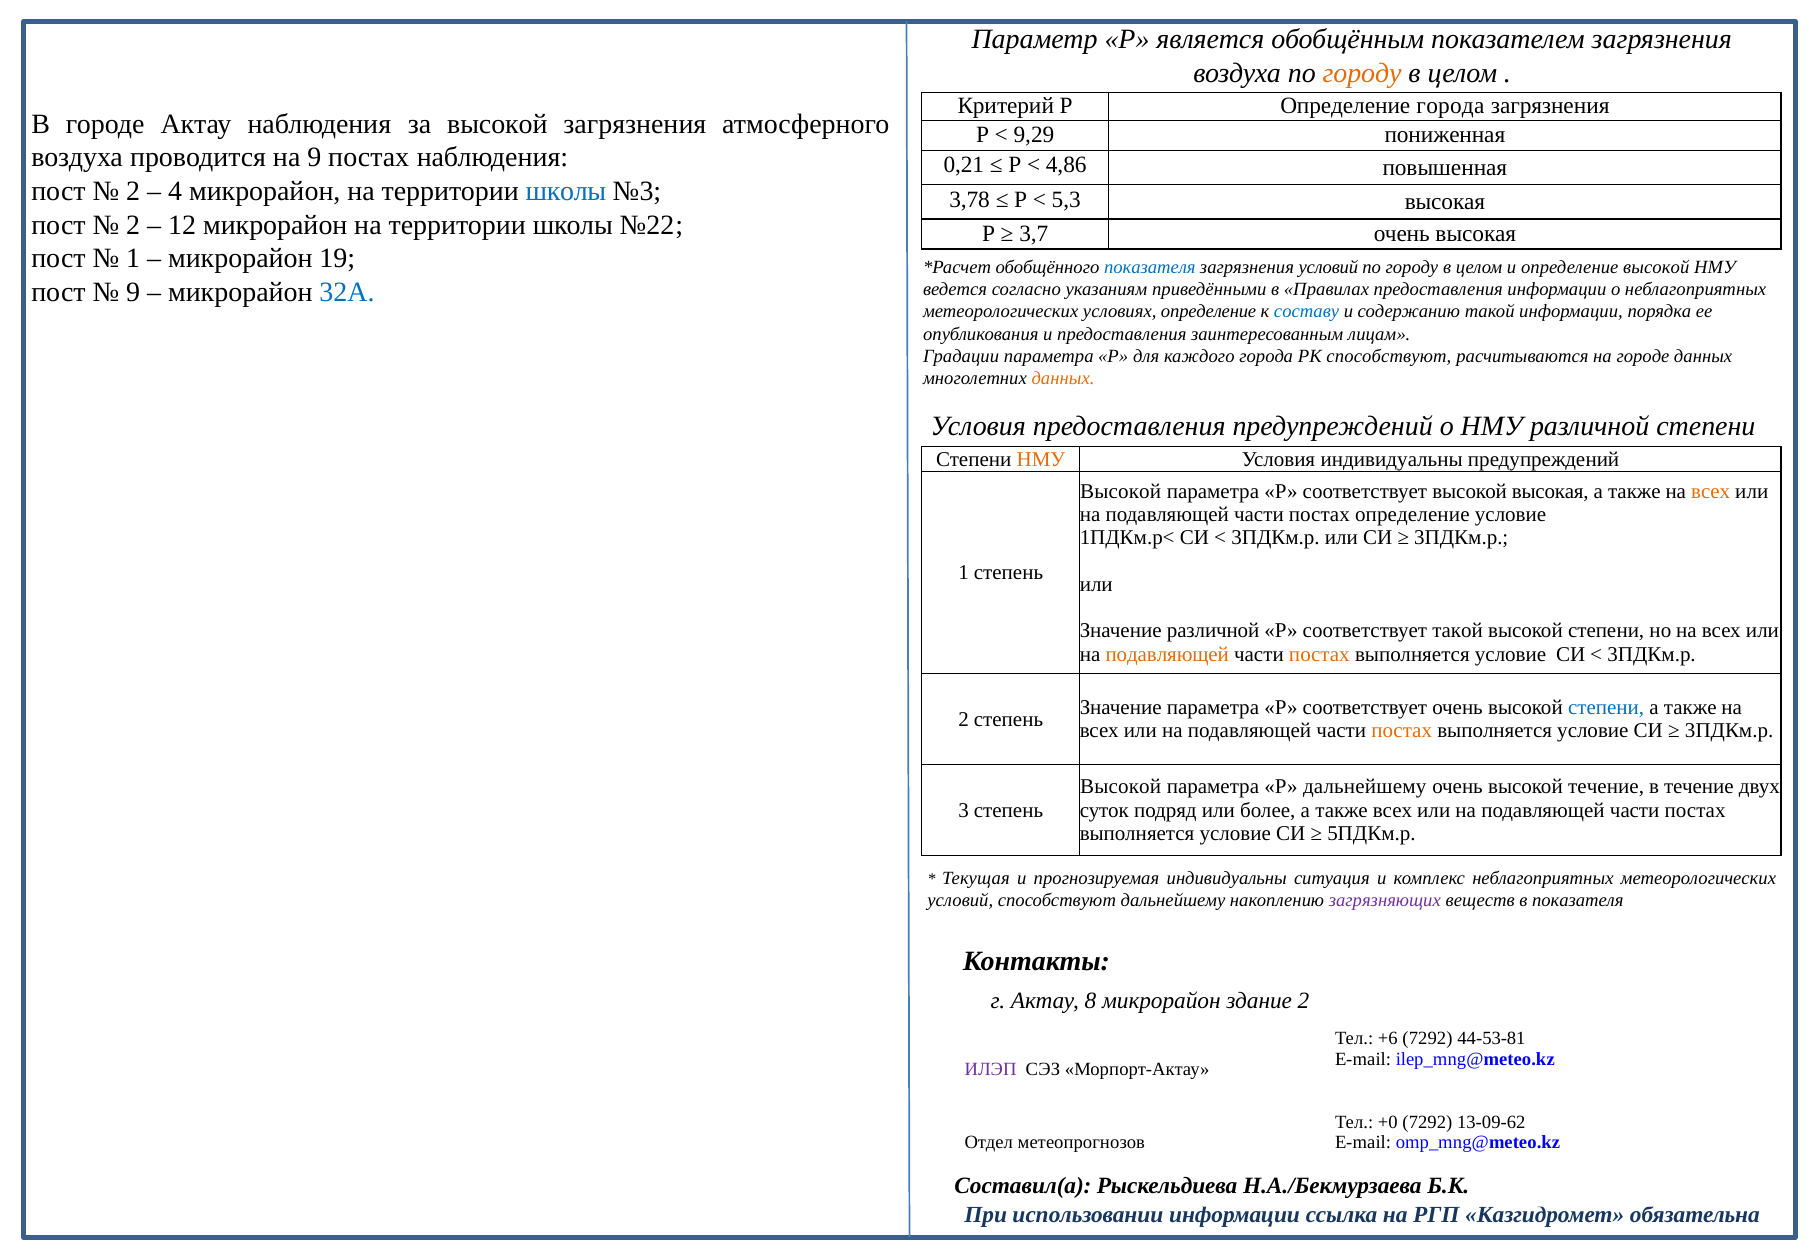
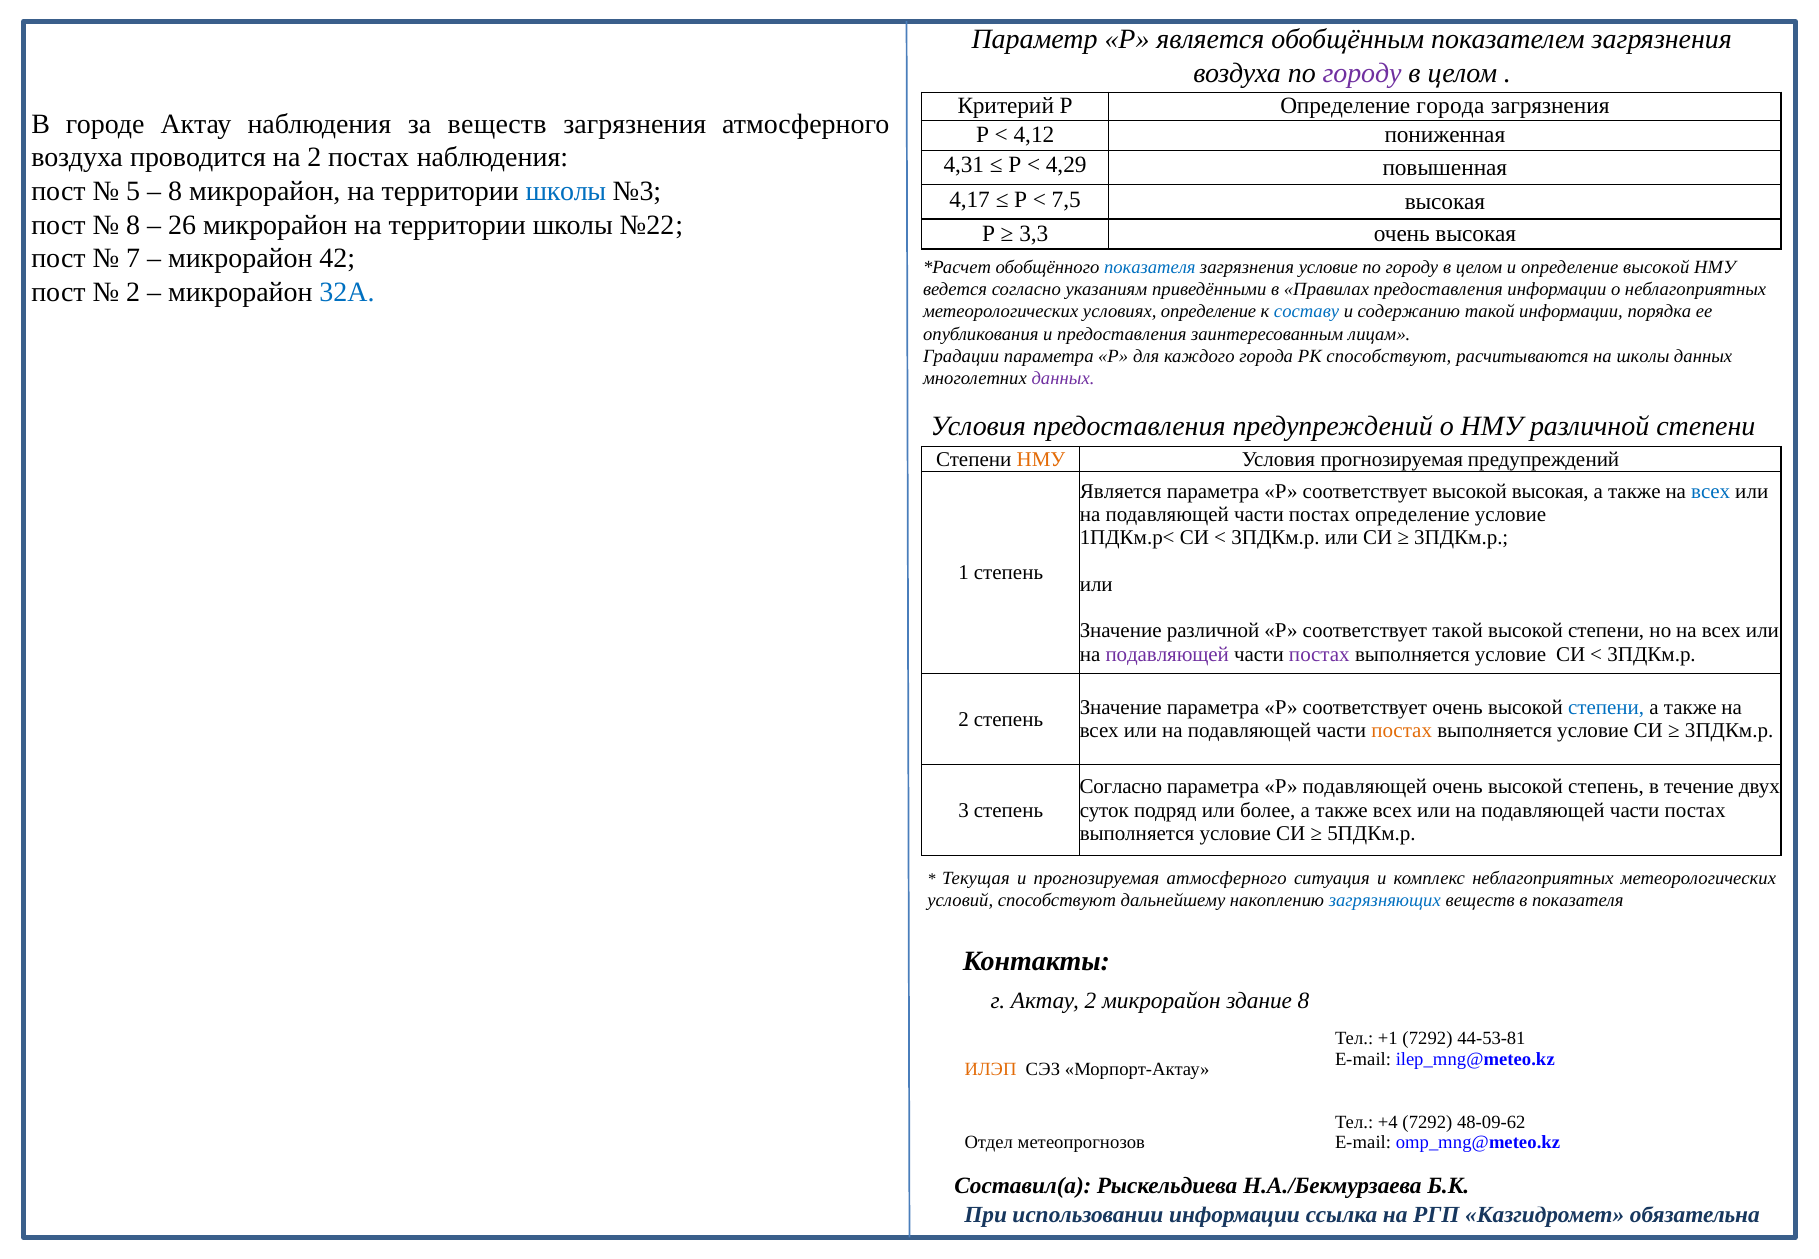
городу colour: orange -> purple (1362, 73)
за высокой: высокой -> веществ (497, 124)
9,29: 9,29 -> 4,12 (1034, 135)
на 9: 9 -> 2 (314, 158)
0,21: 0,21 -> 4,31 (964, 165)
4,86: 4,86 -> 4,29 (1066, 165)
2: 2 -> 5 (133, 191)
4: 4 -> 8 (175, 191)
3,78: 3,78 -> 4,17 (970, 199)
5,3: 5,3 -> 7,5 (1066, 199)
2: 2 -> 8 (133, 225)
12: 12 -> 26 (182, 225)
3,7: 3,7 -> 3,3 (1034, 234)
1: 1 -> 7 (133, 258)
19: 19 -> 42 (337, 258)
загрязнения условий: условий -> условие (1328, 267)
9: 9 -> 2 (133, 292)
на городе: городе -> школы (1643, 357)
данных colour: orange -> purple (1063, 379)
Условия индивидуальны: индивидуальны -> прогнозируемая (1392, 459)
Высокой: Высокой -> Является (1121, 491)
всех colour: orange -> blue (1711, 491)
подавляющей colour: orange -> purple (1167, 654)
постах colour: orange -> purple (1319, 654)
Высокой: Высокой -> Согласно (1121, 787)
Р дальнейшему: дальнейшему -> подавляющей (1365, 787)
высокой течение: течение -> степень (1606, 787)
прогнозируемая индивидуальны: индивидуальны -> атмосферного (1227, 878)
загрязняющих colour: purple -> blue (1385, 900)
Актау 8: 8 -> 2 (1090, 1001)
здание 2: 2 -> 8 (1304, 1001)
+6: +6 -> +1 (1388, 1038)
ИЛЭП colour: purple -> orange (991, 1069)
+0: +0 -> +4 (1388, 1122)
13-09-62: 13-09-62 -> 48-09-62 (1491, 1122)
